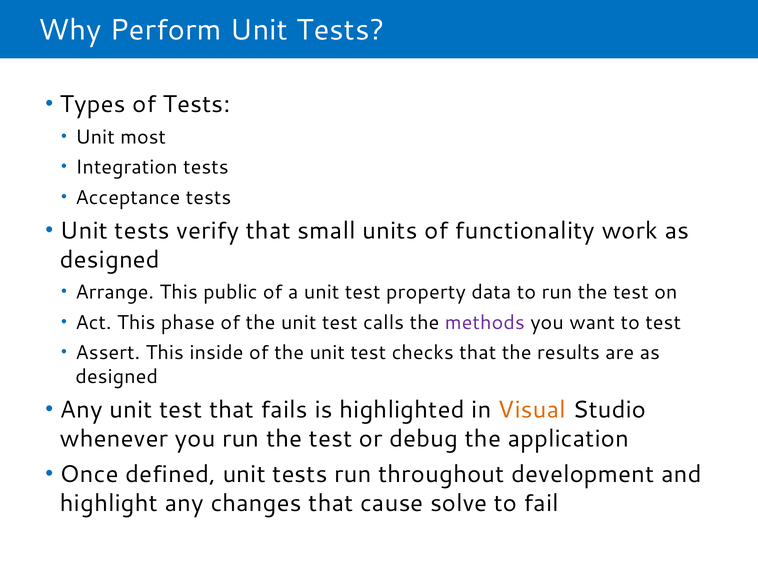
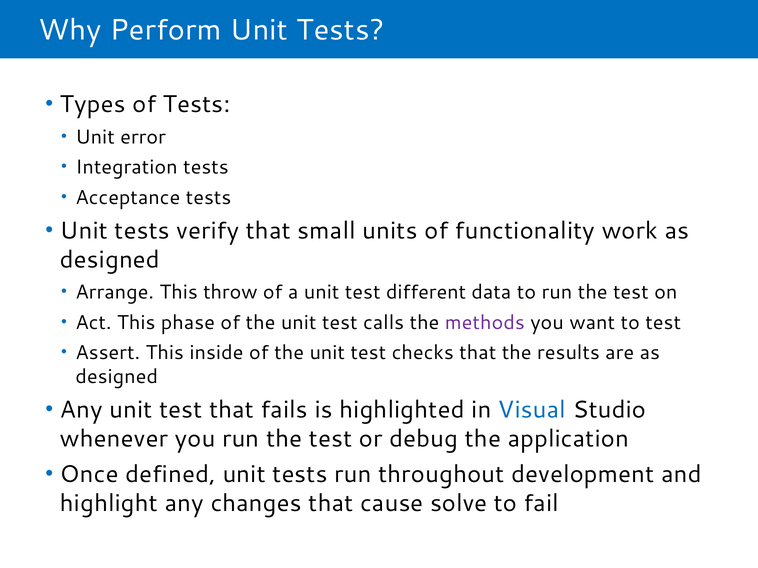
most: most -> error (143, 137)
public: public -> throw (230, 293)
property: property -> different (426, 293)
Visual colour: orange -> blue (532, 410)
